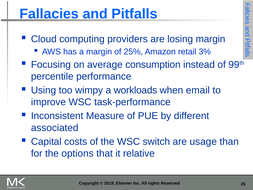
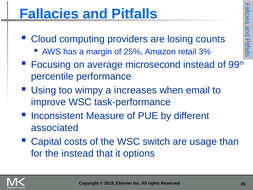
losing margin: margin -> counts (210, 39)
consumption: consumption -> microsecond (153, 65)
workloads: workloads -> increases (135, 90)
the options: options -> instead (78, 153)
relative: relative -> options (139, 153)
